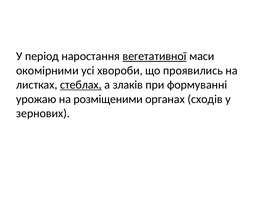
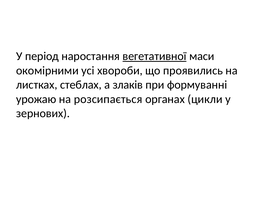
стеблах underline: present -> none (81, 85)
розміщеними: розміщеними -> розсипається (108, 99)
сходів: сходів -> цикли (205, 99)
